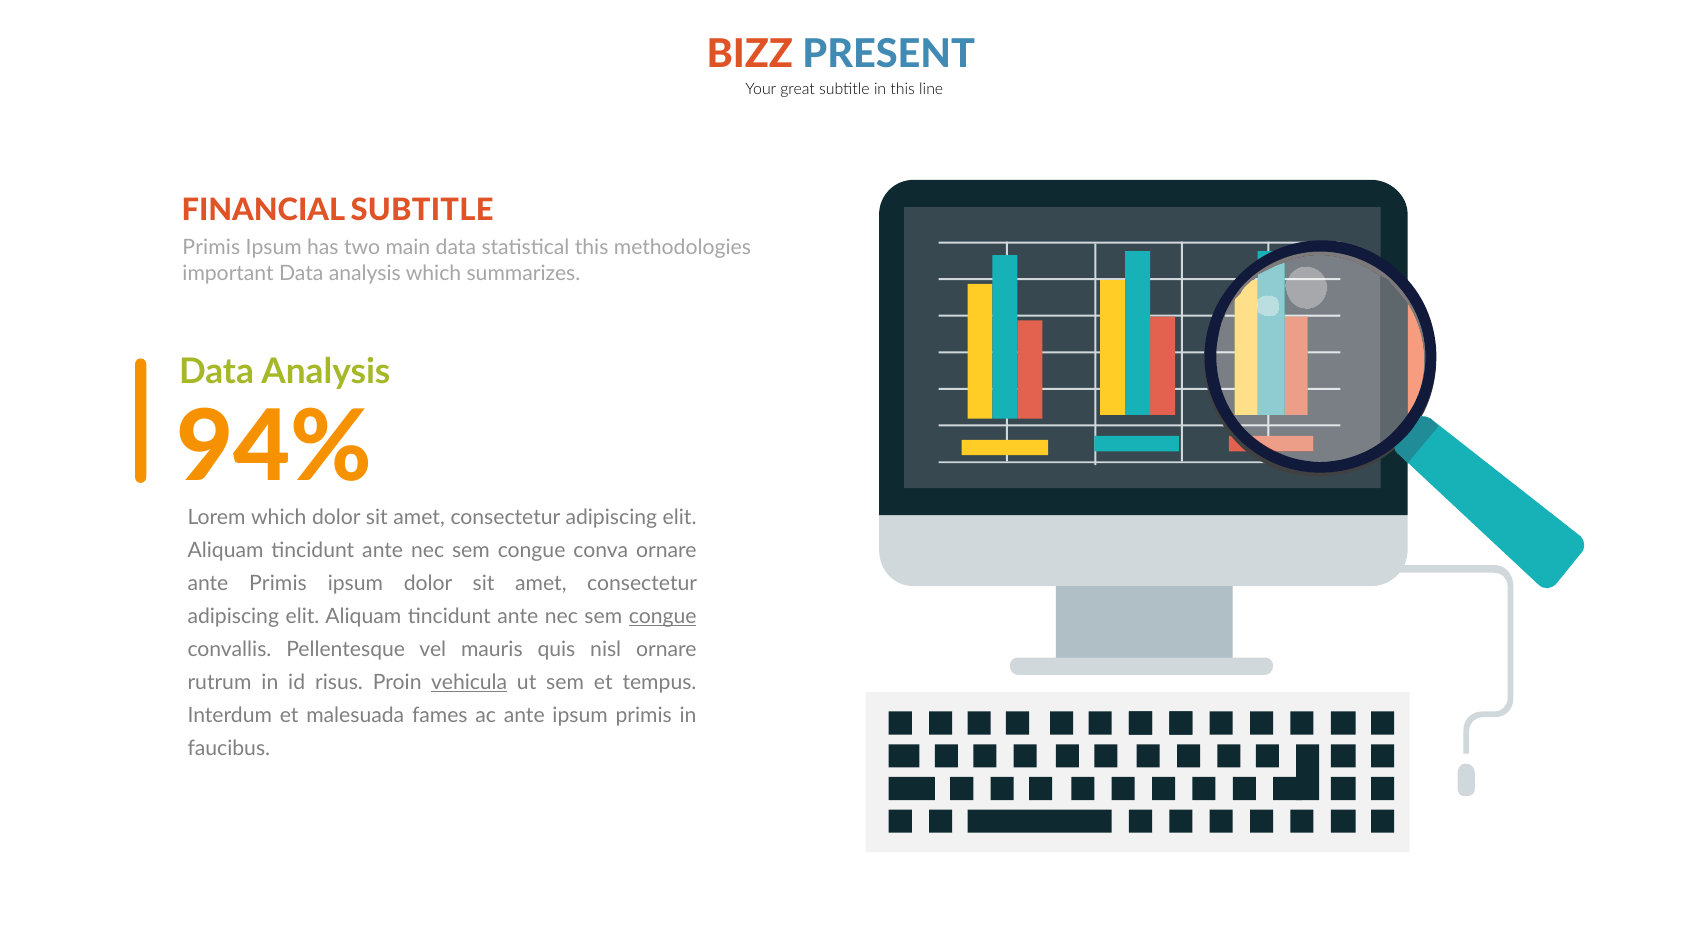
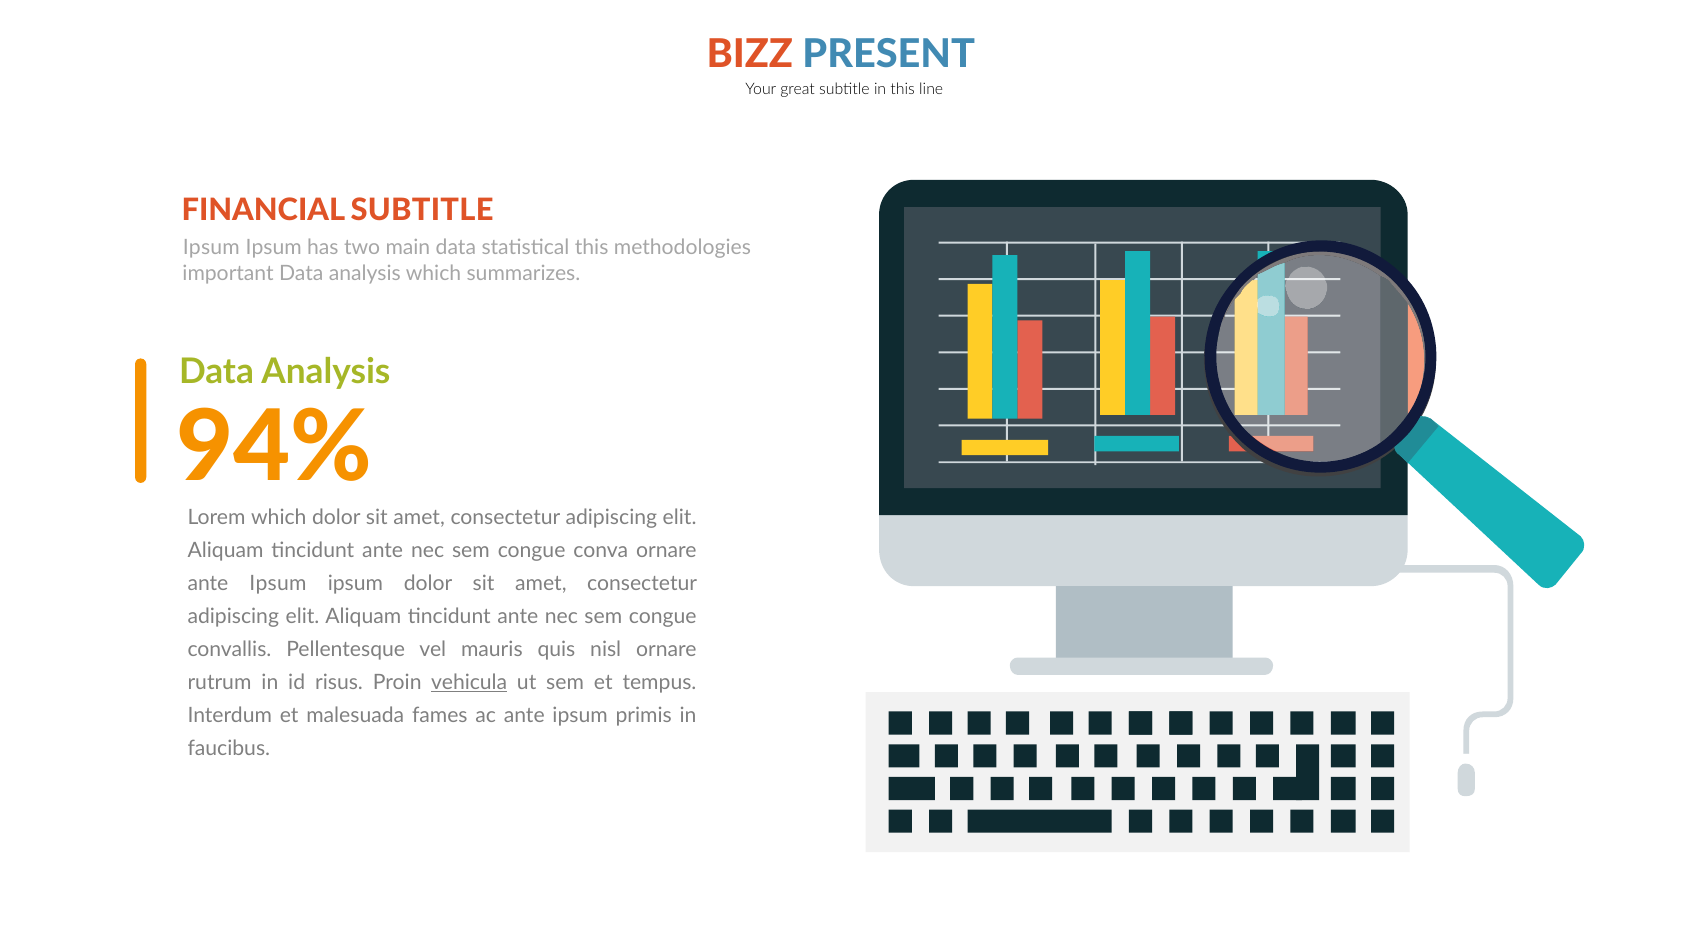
Primis: Primis -> Ipsum (211, 248)
Primis: Primis -> Ipsum (278, 583)
congue underline: present -> none (663, 616)
